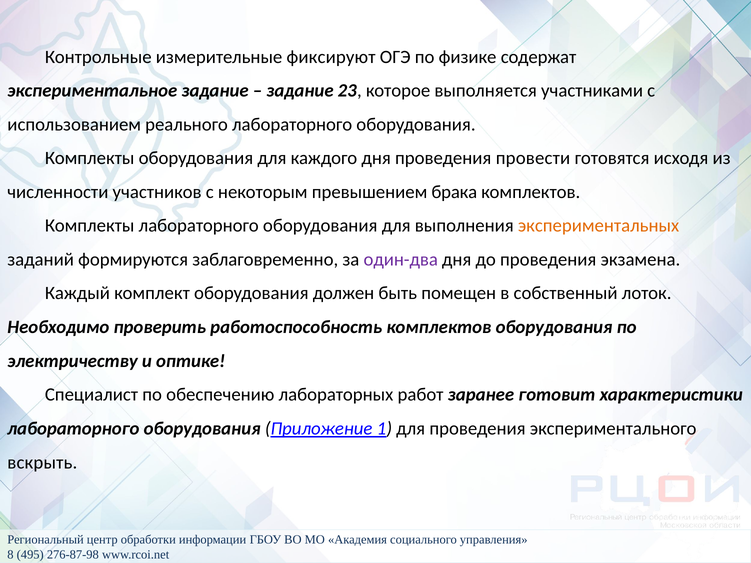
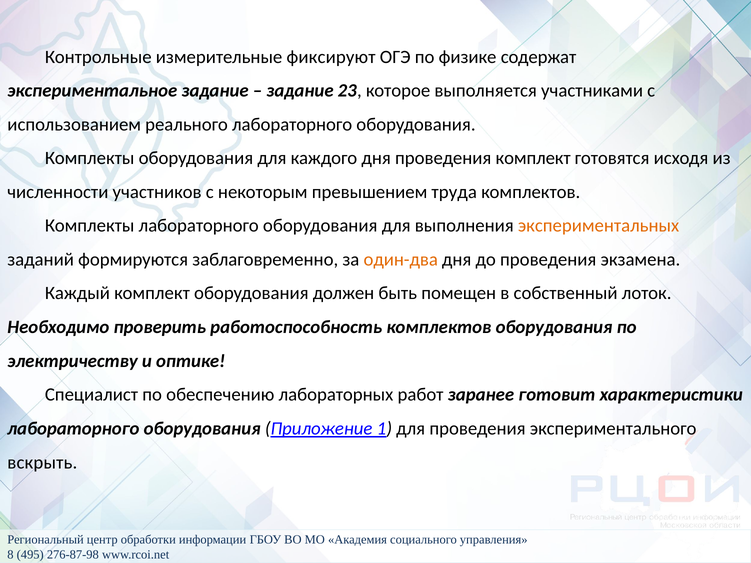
проведения провести: провести -> комплект (533, 158)
брака: брака -> труда (454, 192)
один-два colour: purple -> orange (401, 260)
